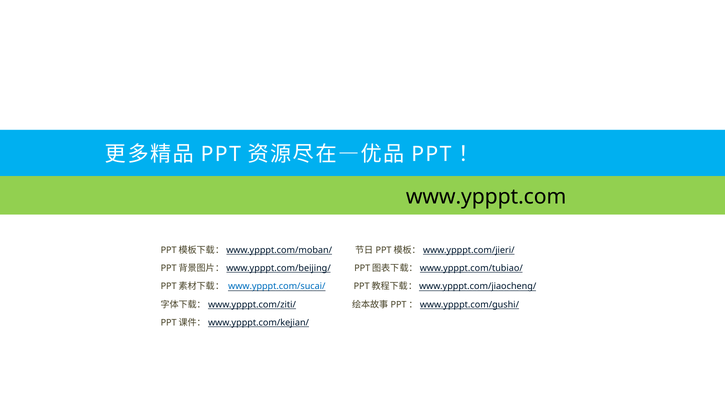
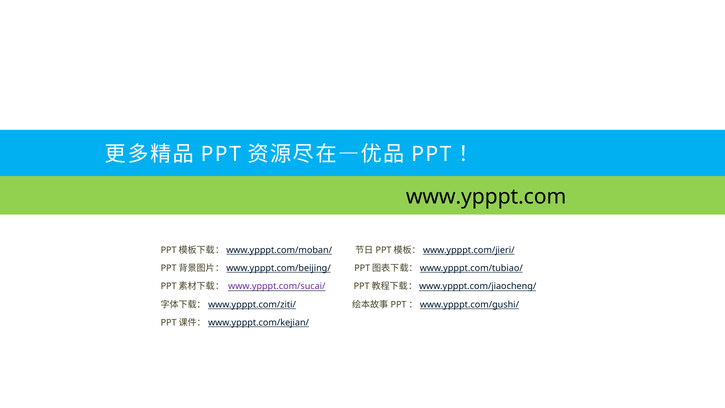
www.ypppt.com/sucai/ colour: blue -> purple (277, 286)
